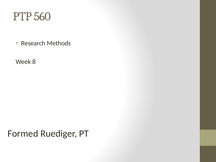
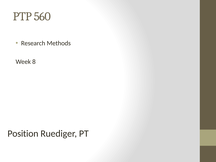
Formed: Formed -> Position (23, 133)
